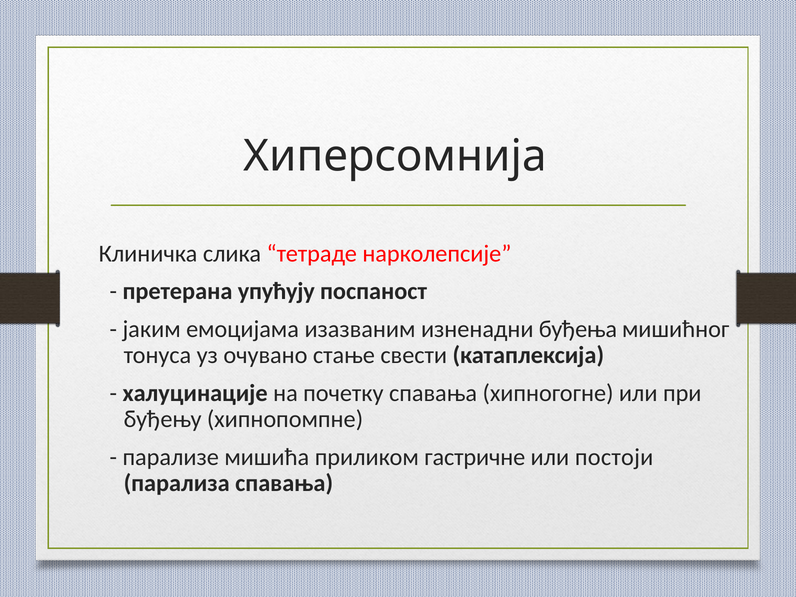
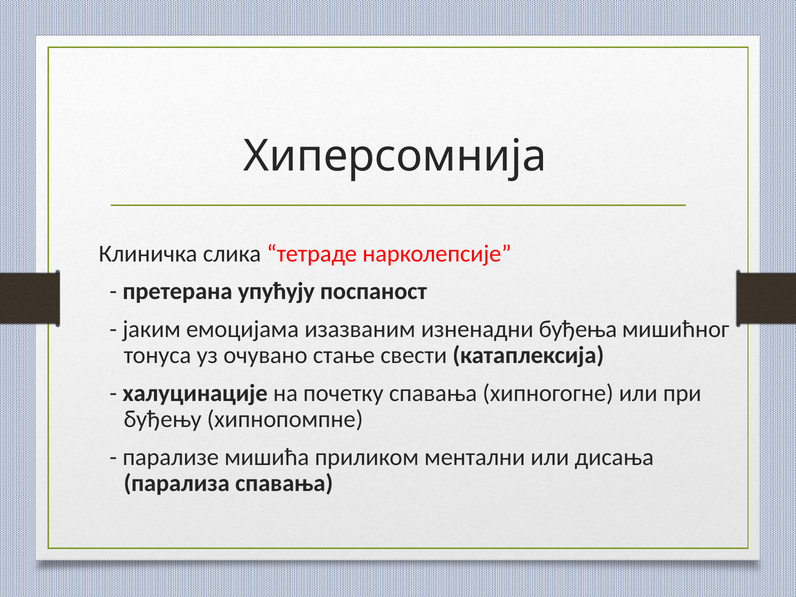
гастричне: гастричне -> мeнтaлни (475, 457)
постоји: постоји -> дисања (614, 457)
